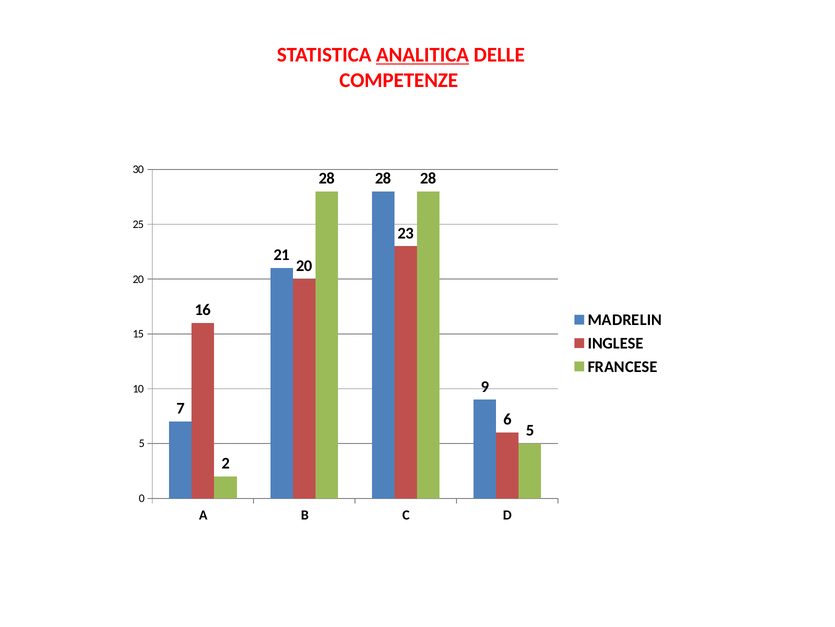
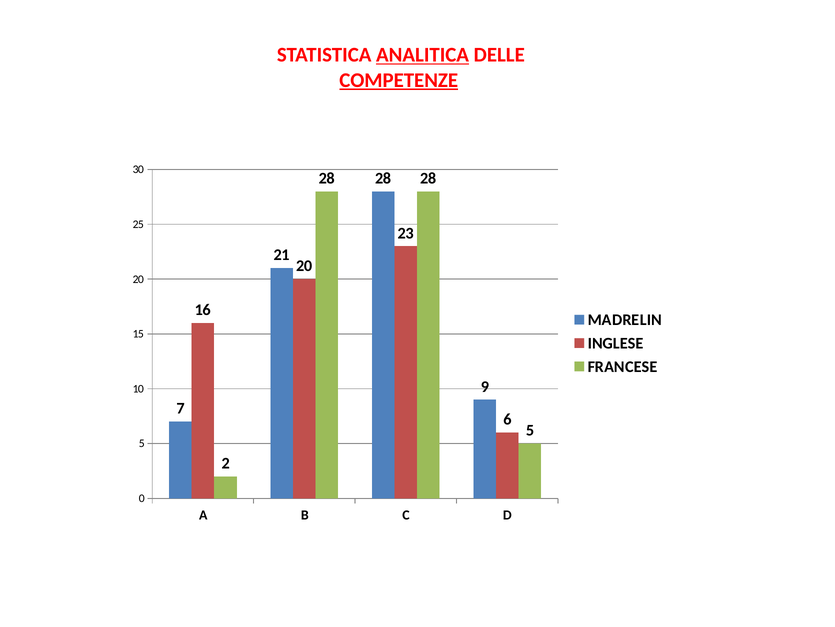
COMPETENZE underline: none -> present (399, 80)
